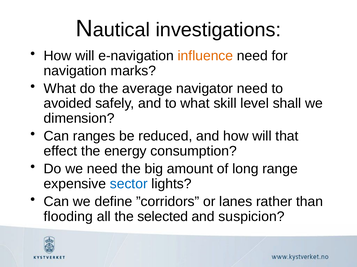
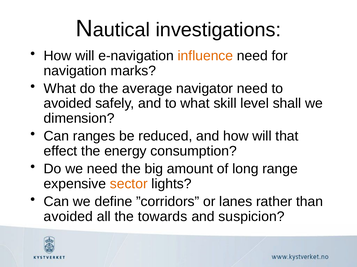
sector colour: blue -> orange (129, 184)
flooding: flooding -> avoided (68, 217)
selected: selected -> towards (163, 217)
